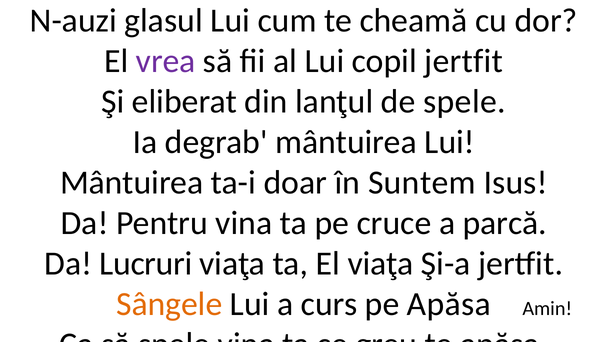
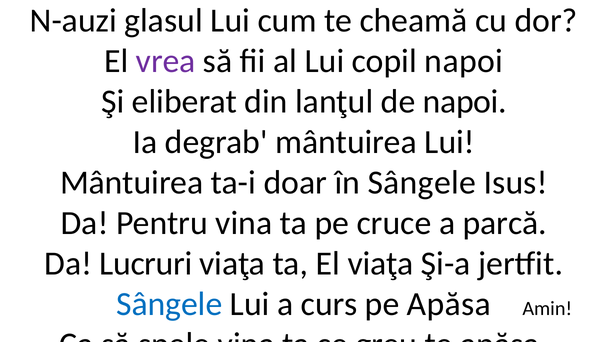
copil jertfit: jertfit -> napoi (464, 61)
de spele: spele -> napoi (465, 101)
în Suntem: Suntem -> Sângele (422, 182)
Sângele colour: orange -> blue (169, 304)
